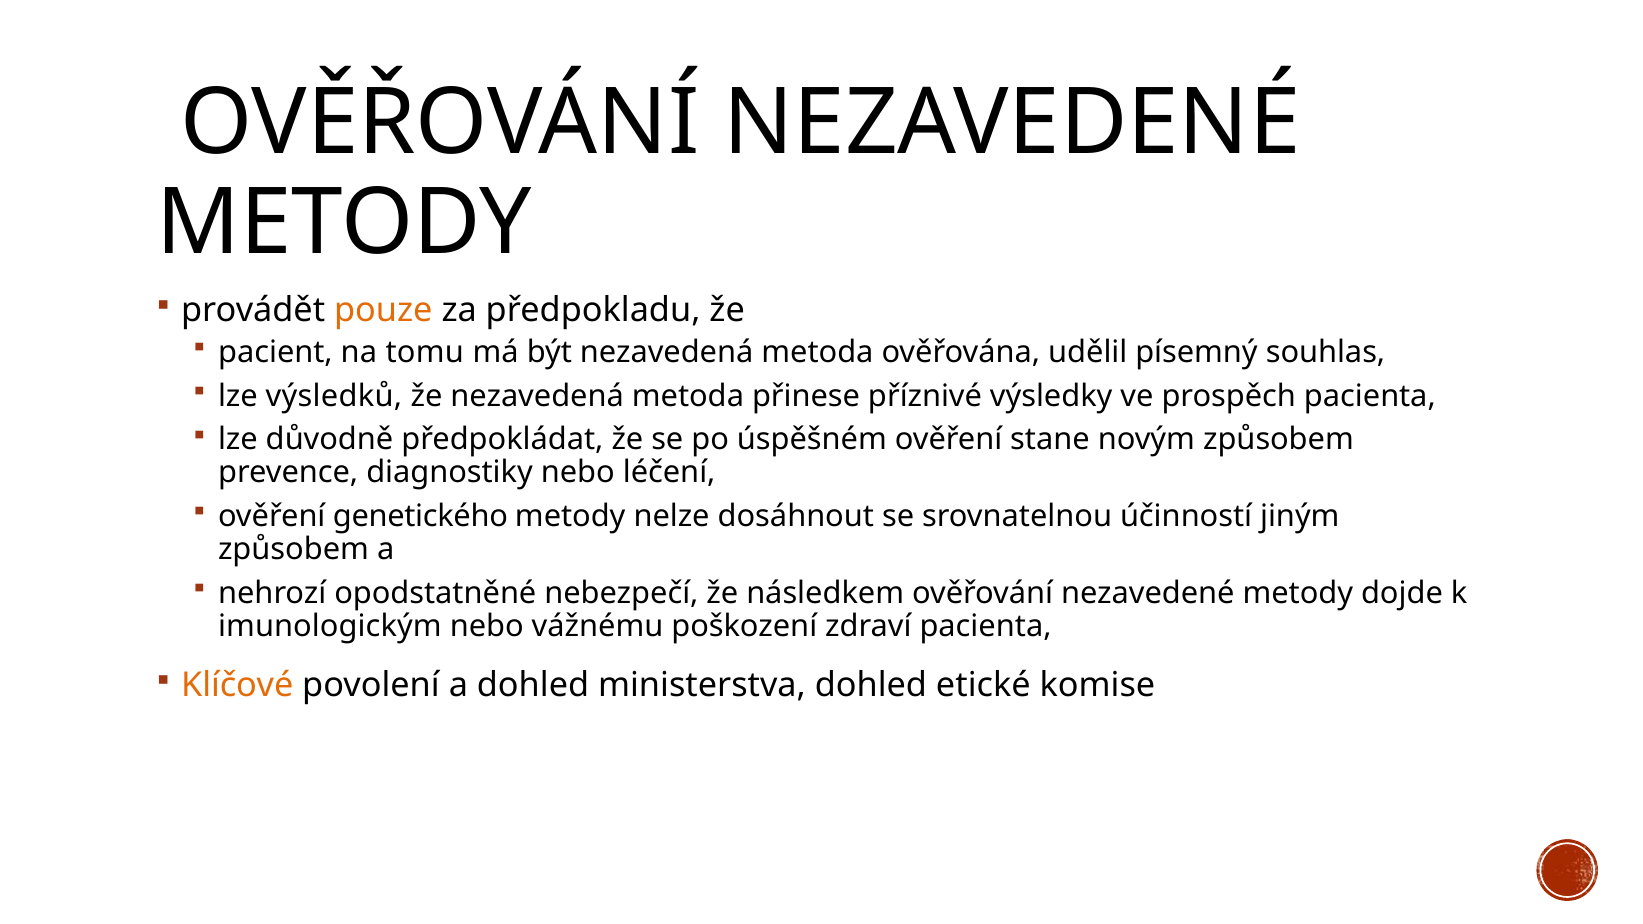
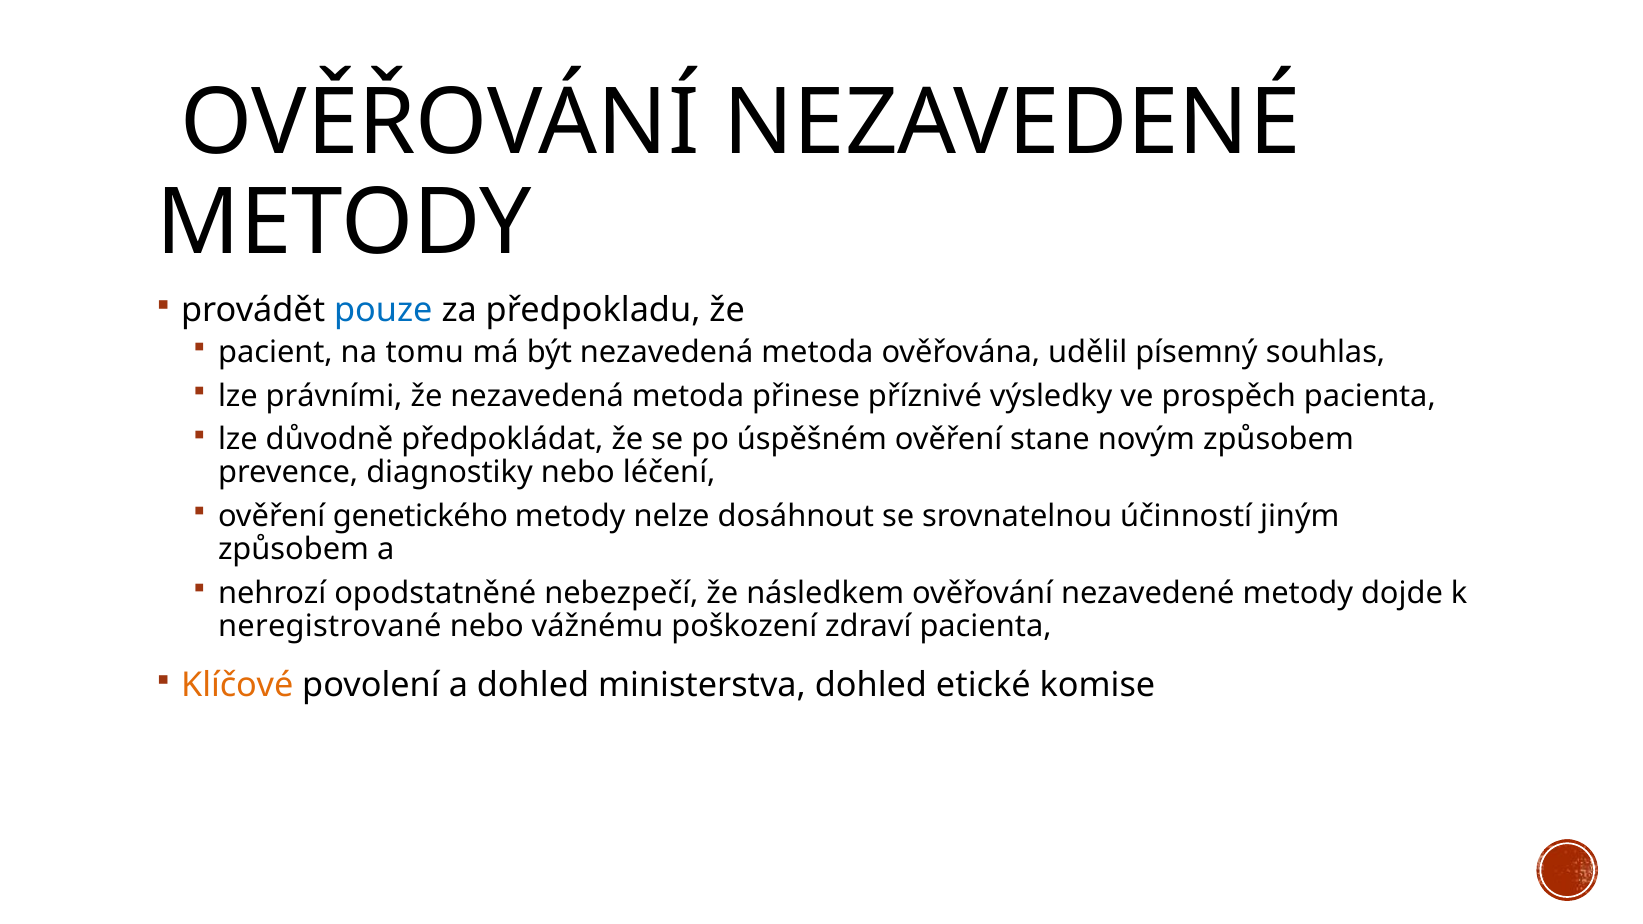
pouze colour: orange -> blue (383, 310)
výsledků: výsledků -> právními (334, 396)
imunologickým: imunologickým -> neregistrované (330, 626)
